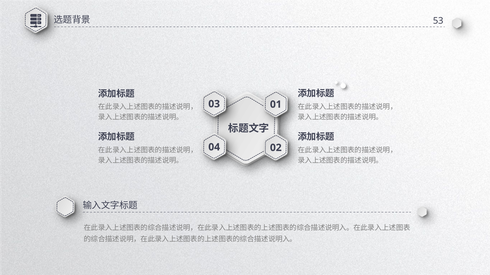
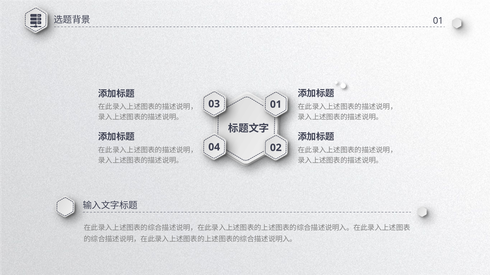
53: 53 -> 01 (438, 21)
